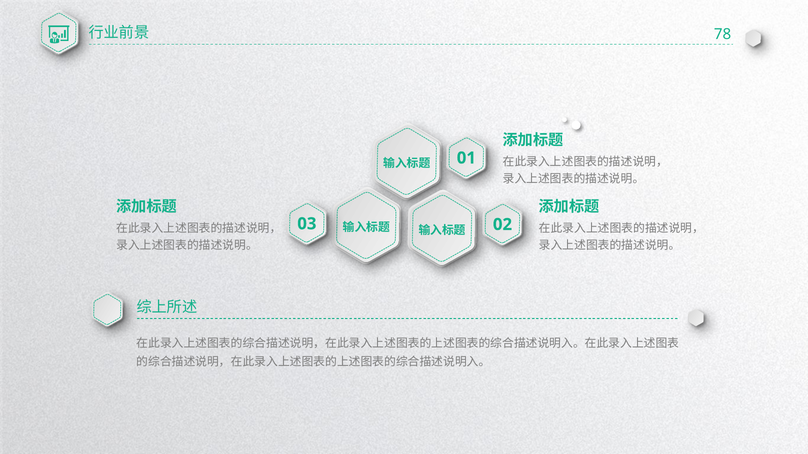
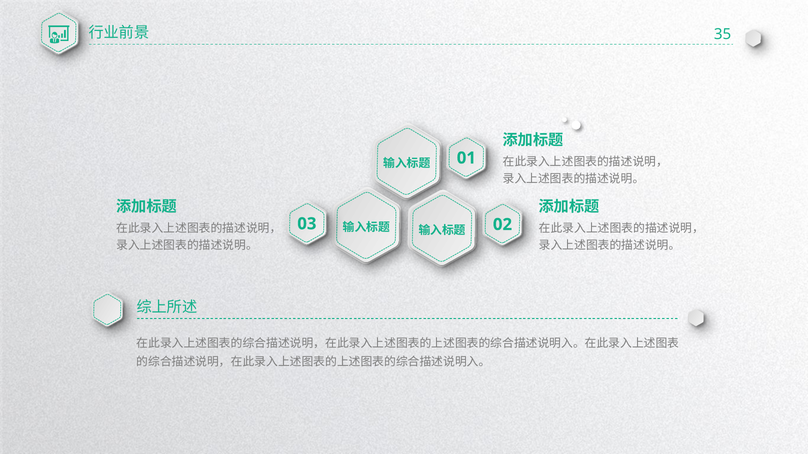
78: 78 -> 35 (723, 34)
